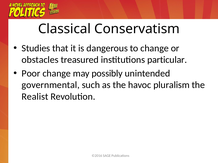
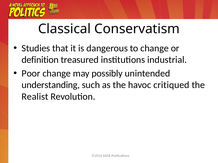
obstacles: obstacles -> definition (40, 60)
particular: particular -> industrial (167, 60)
governmental: governmental -> understanding (51, 85)
pluralism: pluralism -> critiqued (171, 85)
